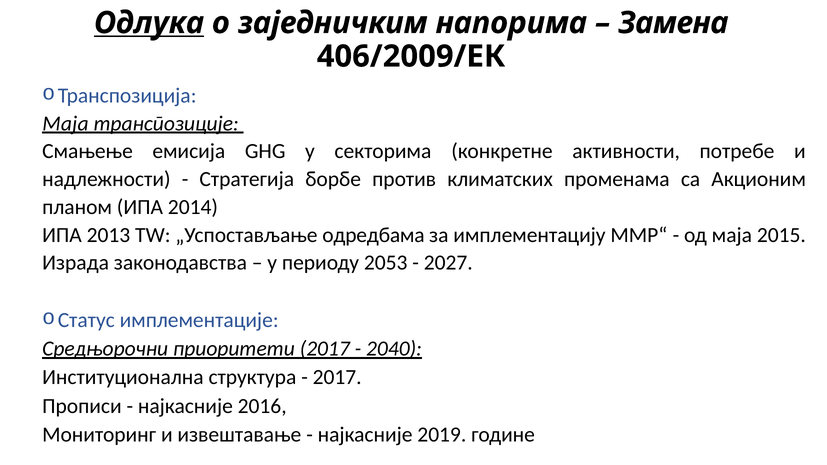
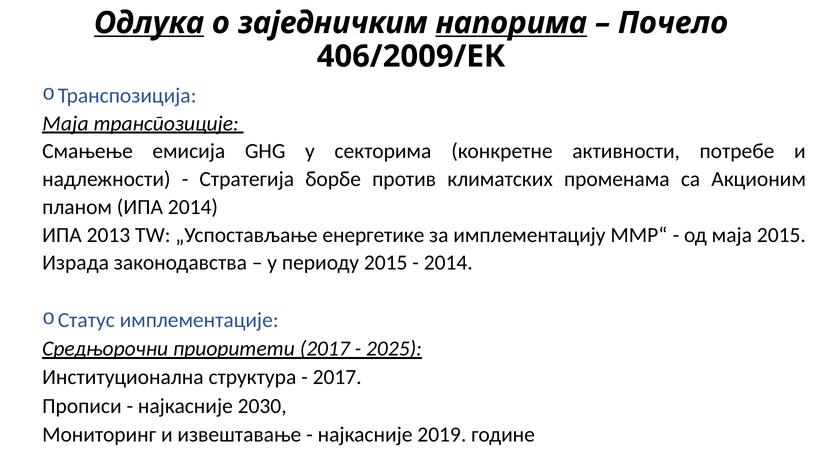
напорима underline: none -> present (511, 23)
Замена: Замена -> Почело (673, 23)
одредбама: одредбама -> енергетике (373, 235)
периоду 2053: 2053 -> 2015 (386, 263)
2027: 2027 -> 2014 (448, 263)
2040: 2040 -> 2025 (394, 349)
2016: 2016 -> 2030 (262, 406)
